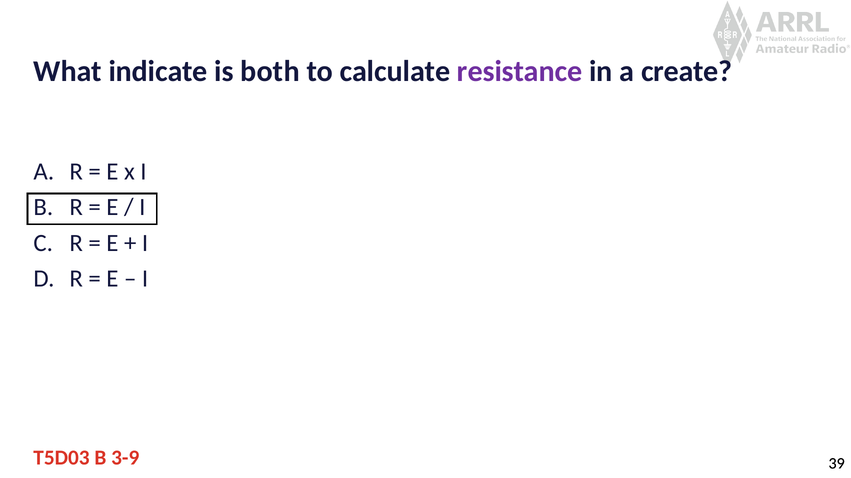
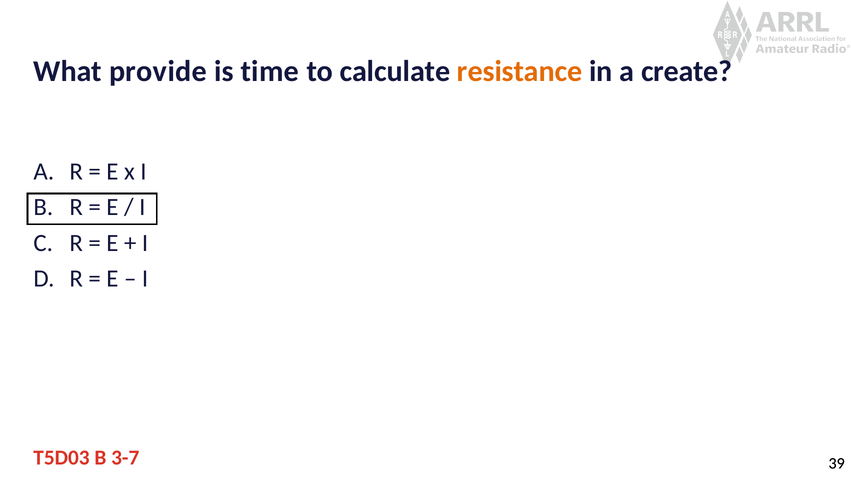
indicate: indicate -> provide (158, 72)
both: both -> time (270, 72)
resistance colour: purple -> orange (520, 72)
3-9: 3-9 -> 3-7 (125, 458)
